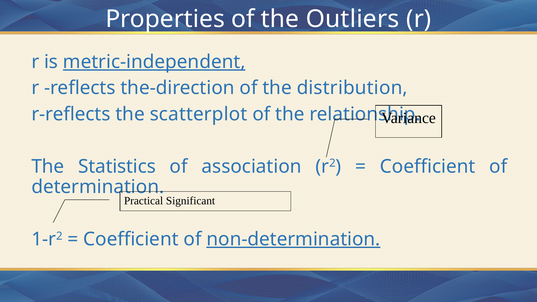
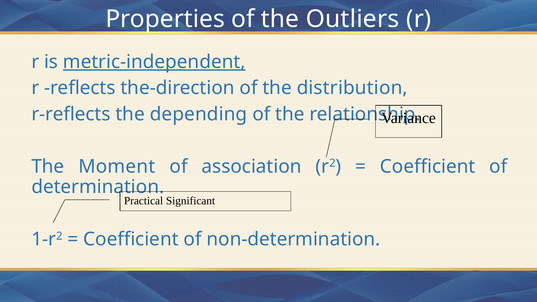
scatterplot: scatterplot -> depending (198, 114)
Statistics: Statistics -> Moment (117, 166)
non-determination underline: present -> none (293, 239)
